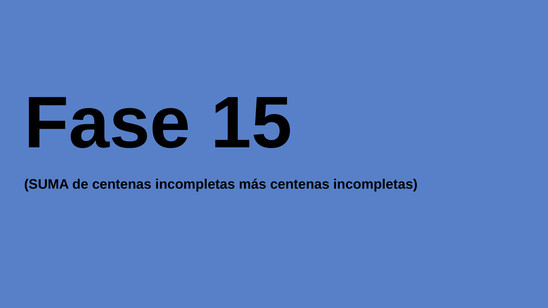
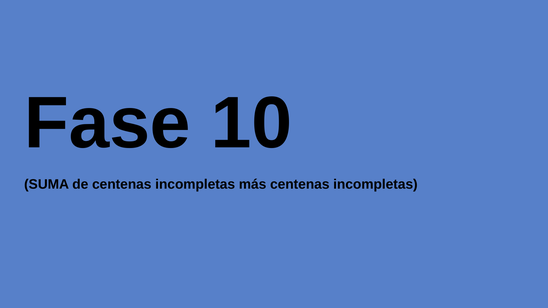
15: 15 -> 10 (251, 123)
